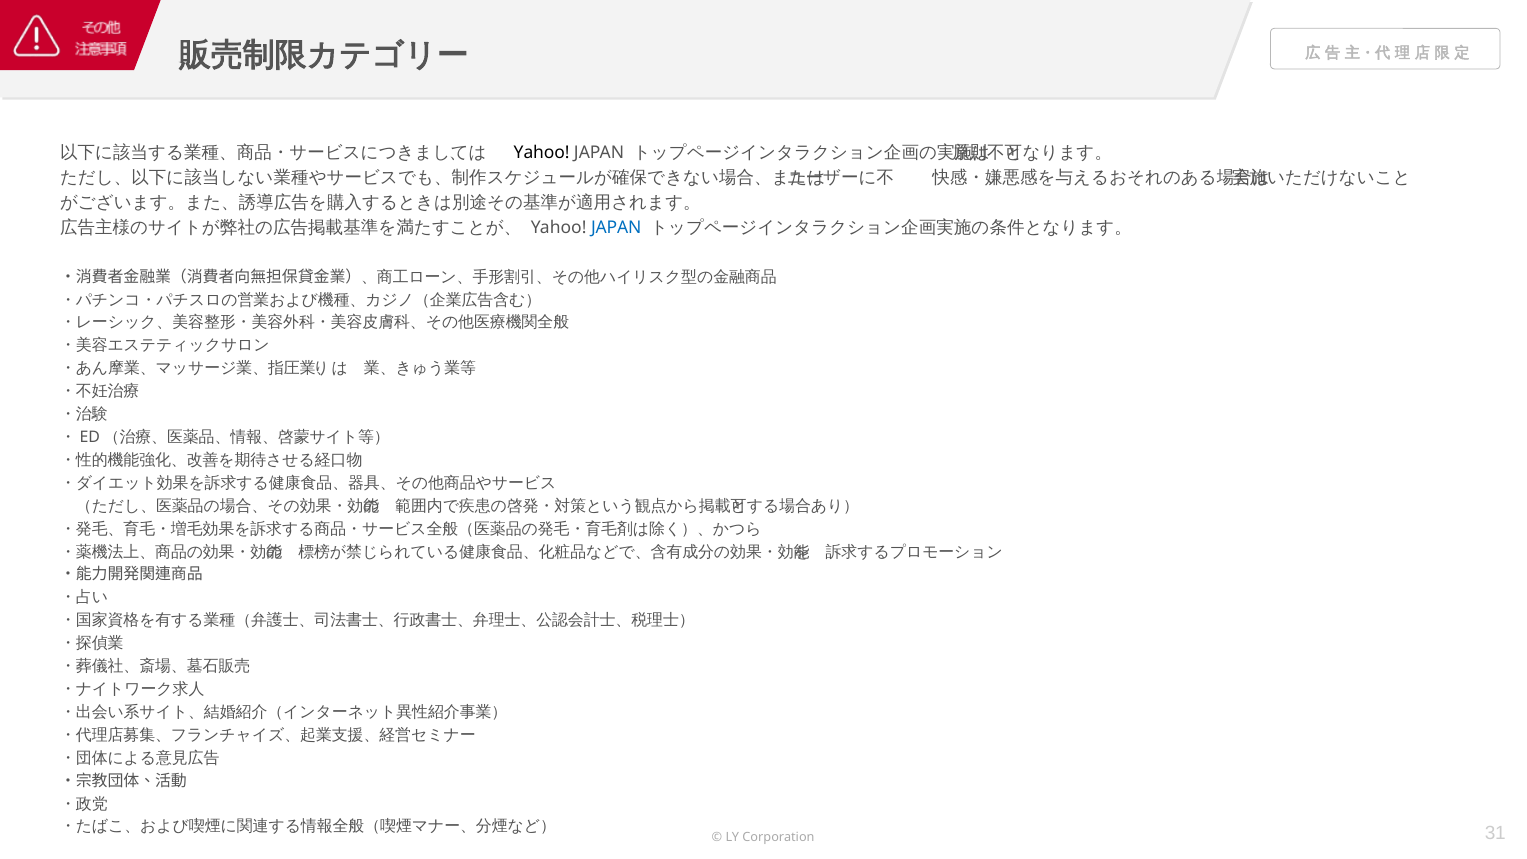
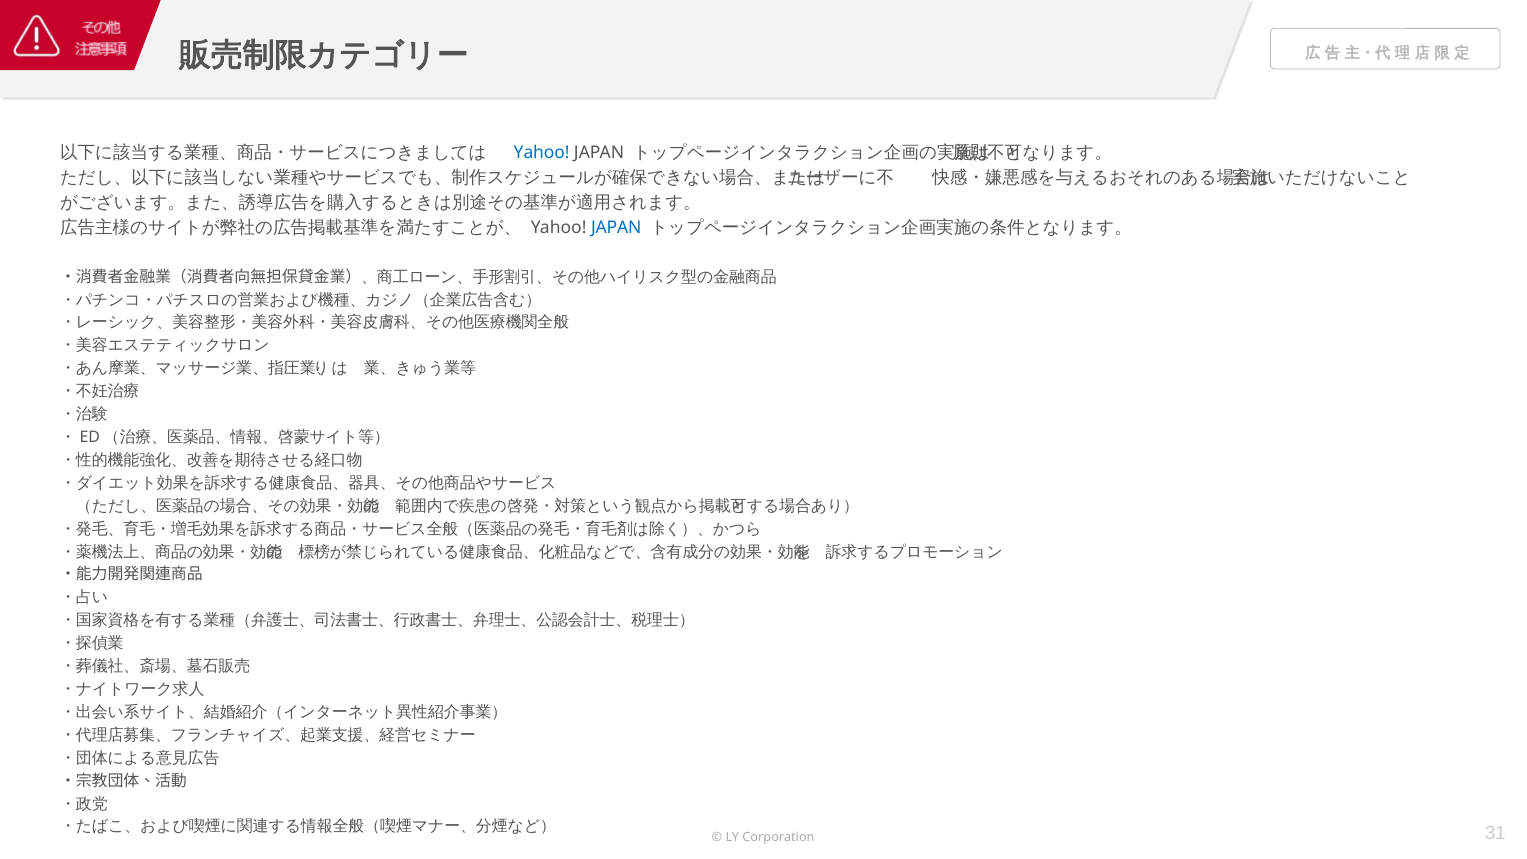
Yahoo colour: black -> blue (542, 152)
